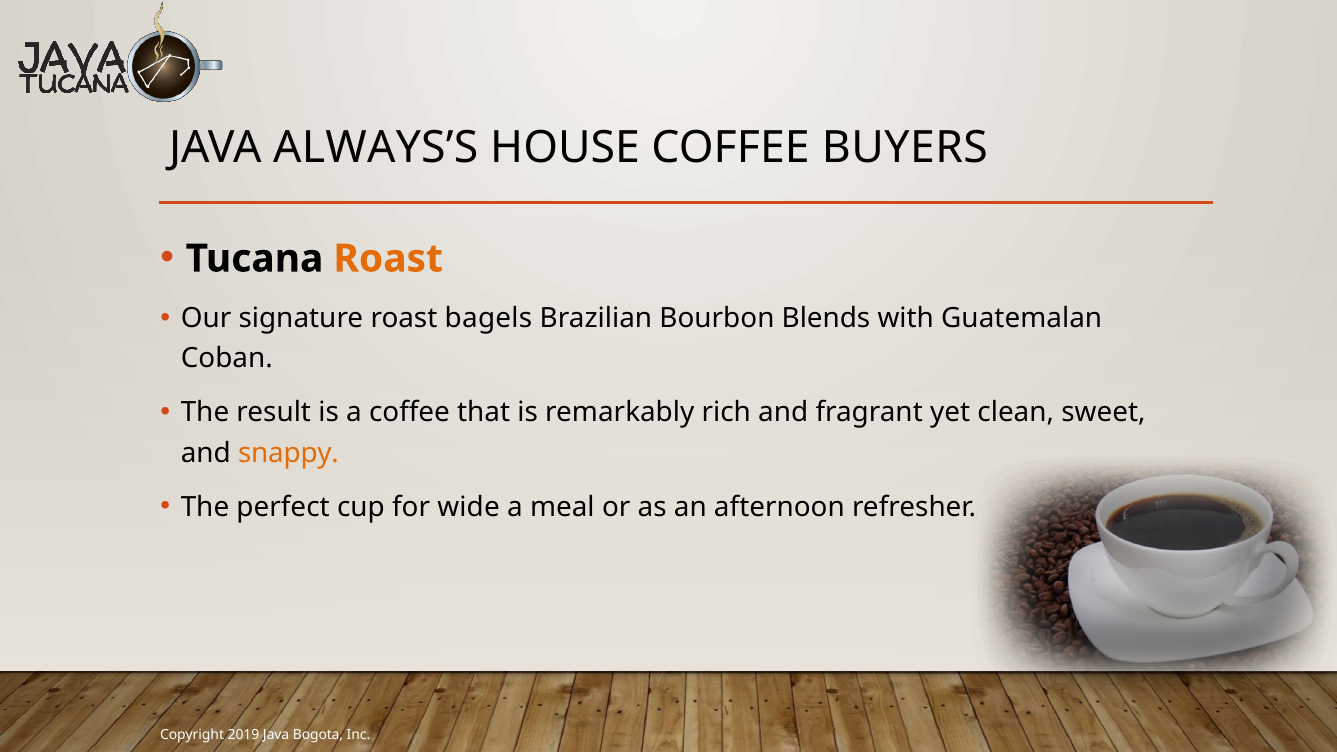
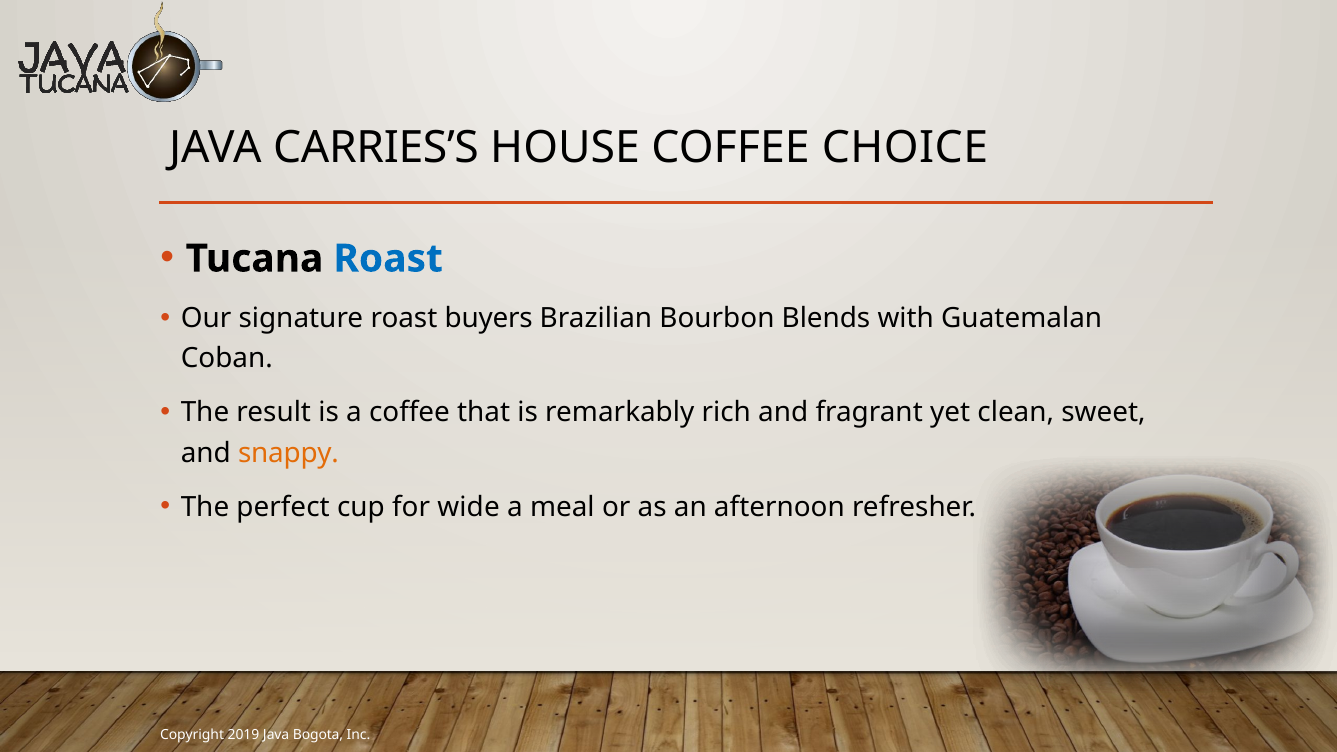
ALWAYS’S: ALWAYS’S -> CARRIES’S (376, 148)
BUYERS: BUYERS -> CHOICE (905, 148)
Roast colour: orange -> blue (388, 259)
bagels: bagels -> buyers (489, 319)
